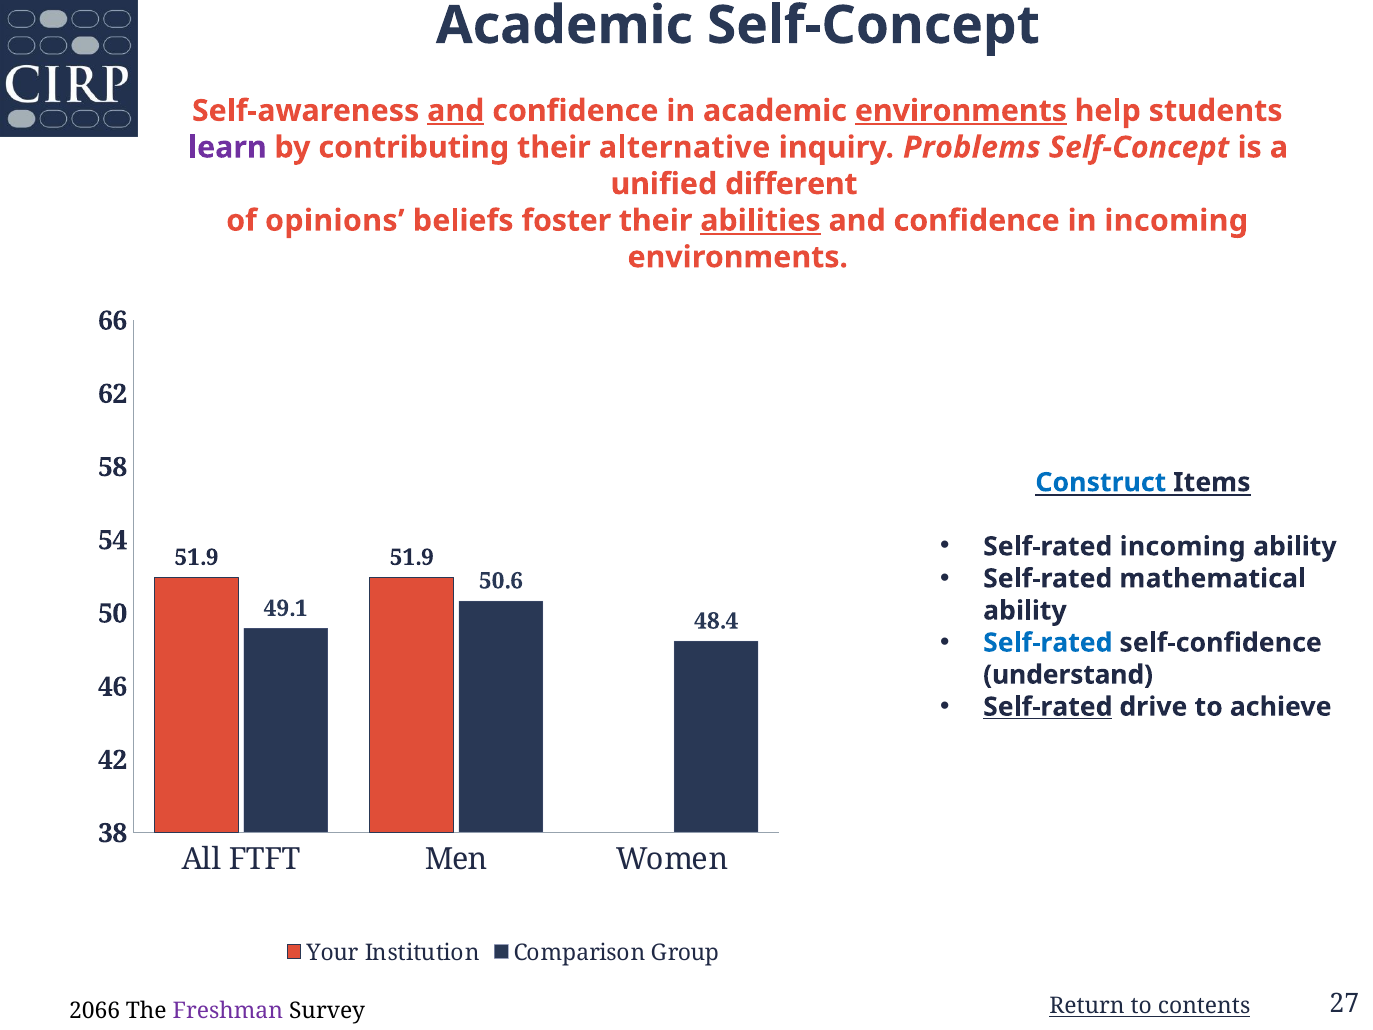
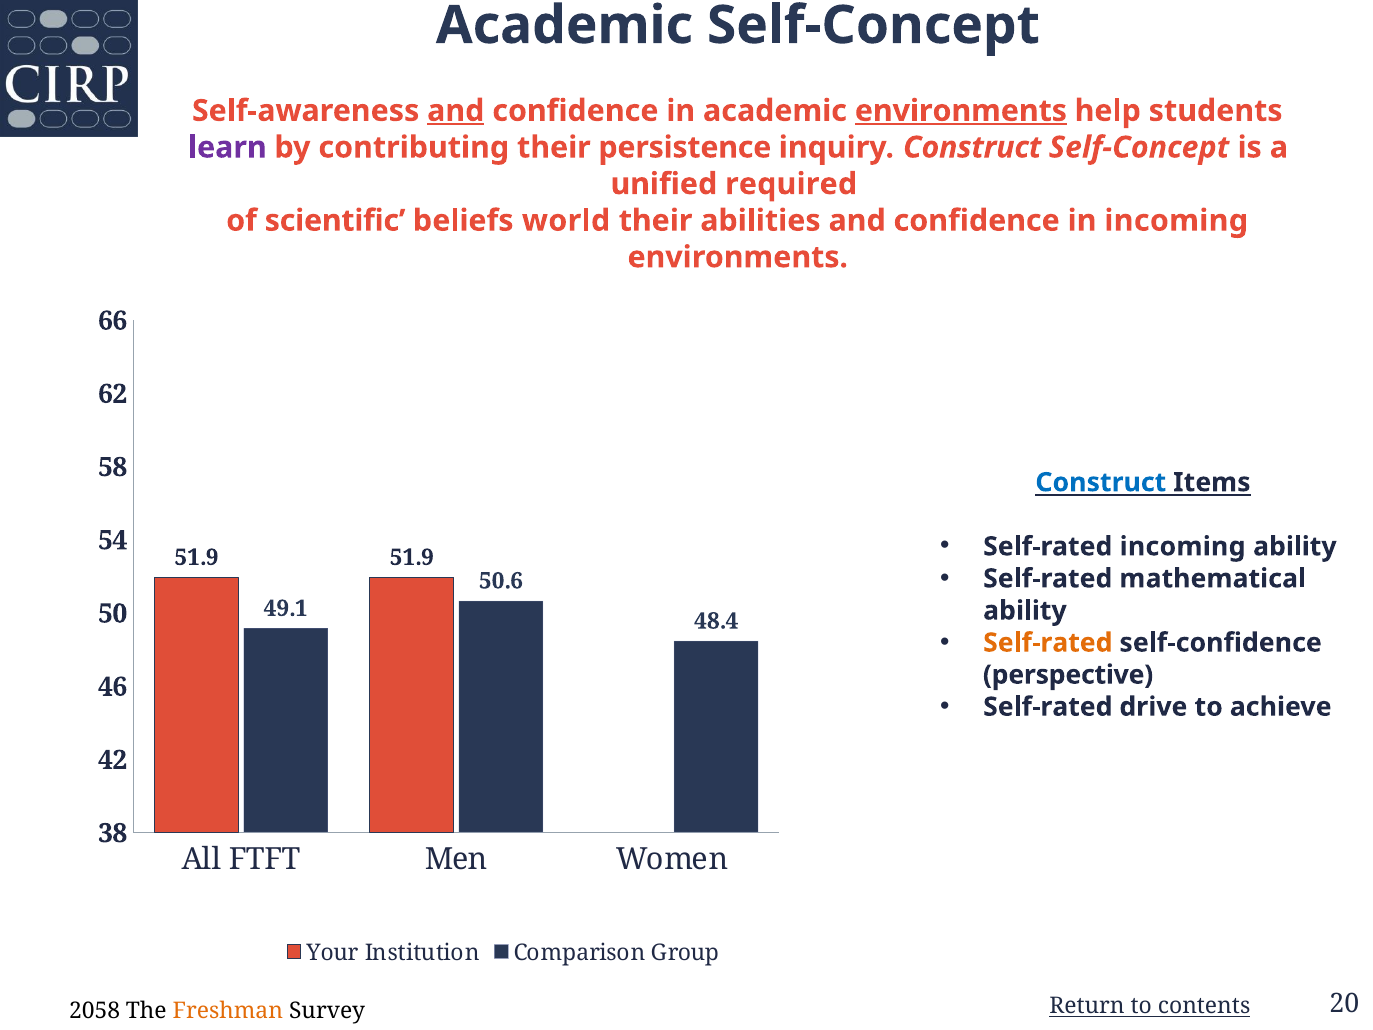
alternative: alternative -> persistence (685, 147)
inquiry Problems: Problems -> Construct (972, 147)
different: different -> required (791, 184)
opinions: opinions -> scientific (335, 221)
foster: foster -> world (566, 221)
abilities underline: present -> none (760, 221)
Self-rated colour: blue -> orange (1048, 643)
understand: understand -> perspective (1068, 675)
Self-rated underline: present -> none (1048, 707)
2066: 2066 -> 2058 (95, 1011)
Freshman colour: purple -> orange (228, 1011)
27: 27 -> 20 (1344, 1004)
